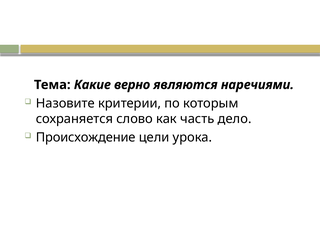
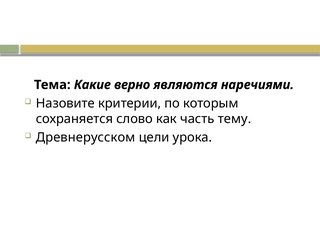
дело: дело -> тему (235, 119)
Происхождение: Происхождение -> Древнерусском (86, 137)
